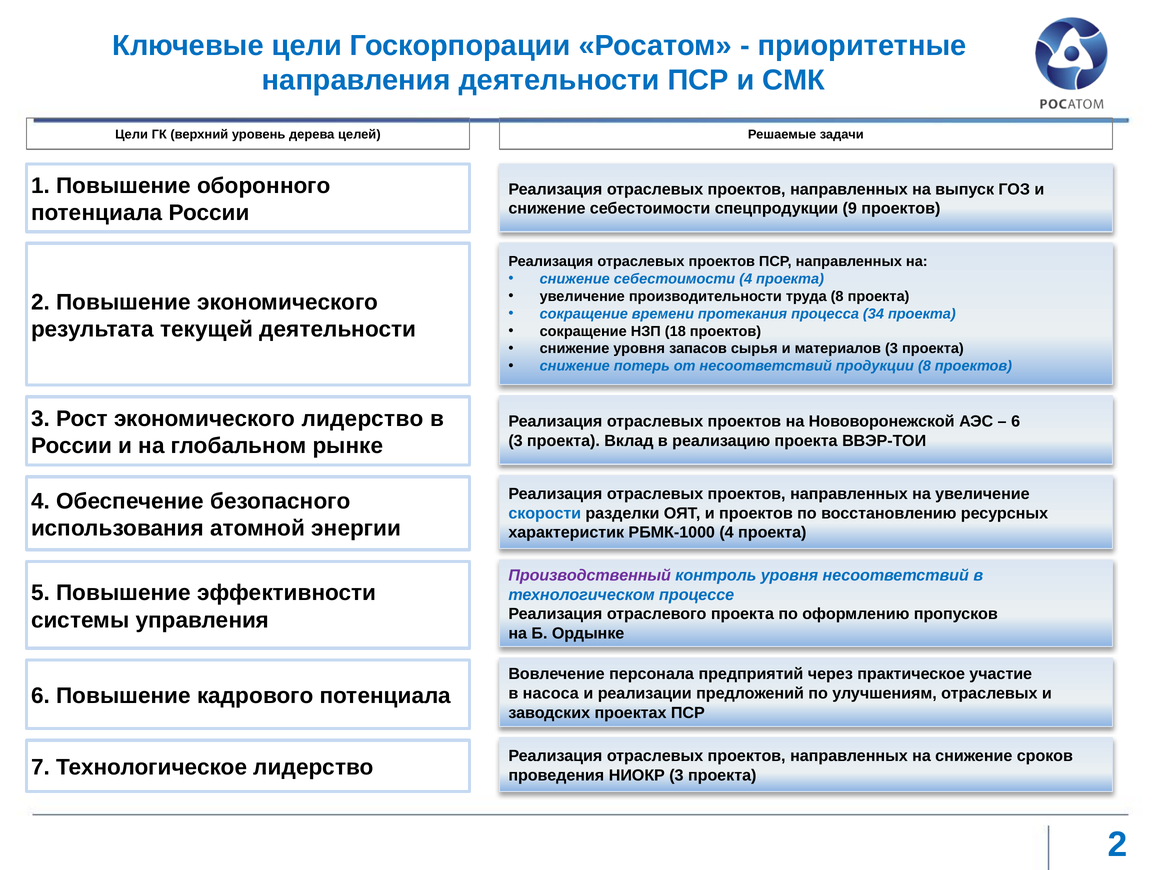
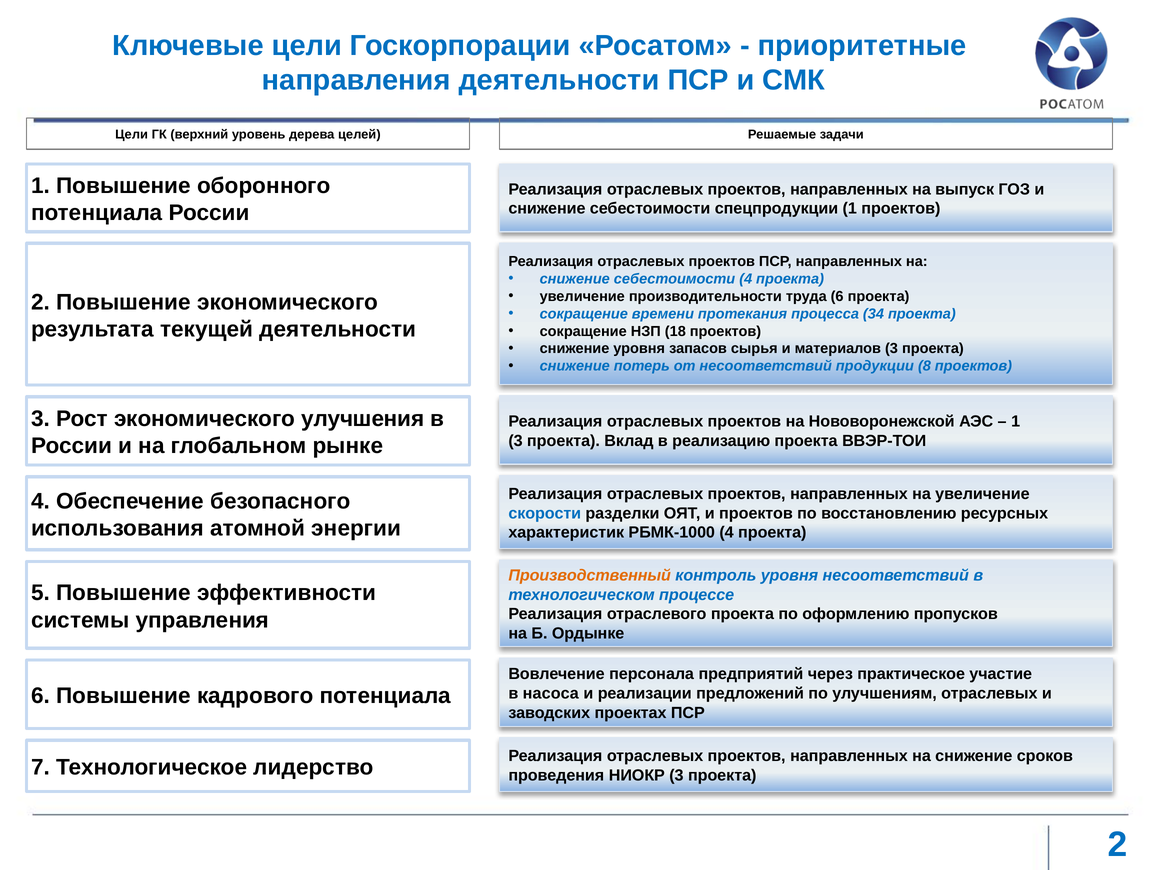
спецпродукции 9: 9 -> 1 (850, 209)
труда 8: 8 -> 6 (837, 296)
экономического лидерство: лидерство -> улучшения (363, 419)
6: 6 -> 1 (1016, 422)
Производственный colour: purple -> orange (590, 575)
